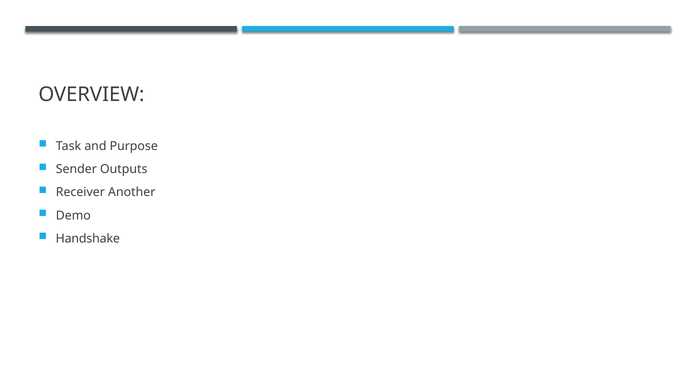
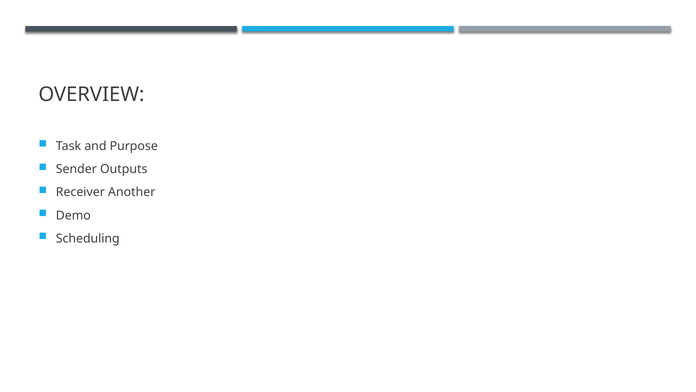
Handshake: Handshake -> Scheduling (88, 238)
